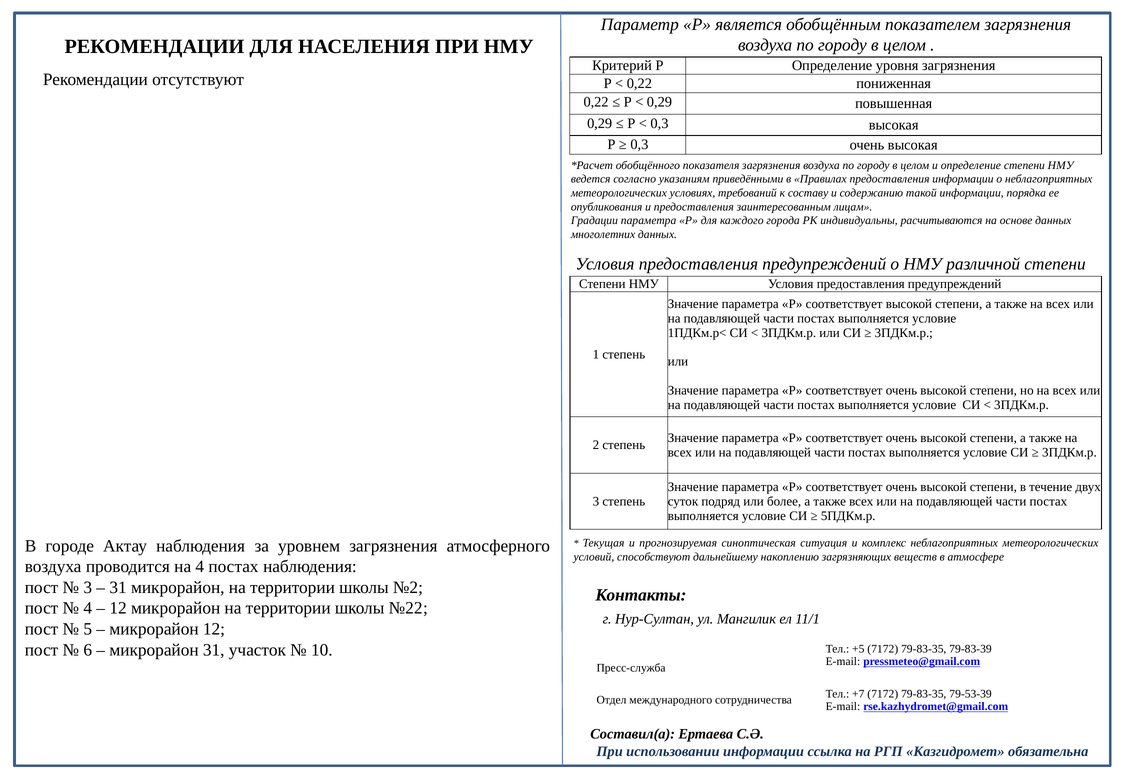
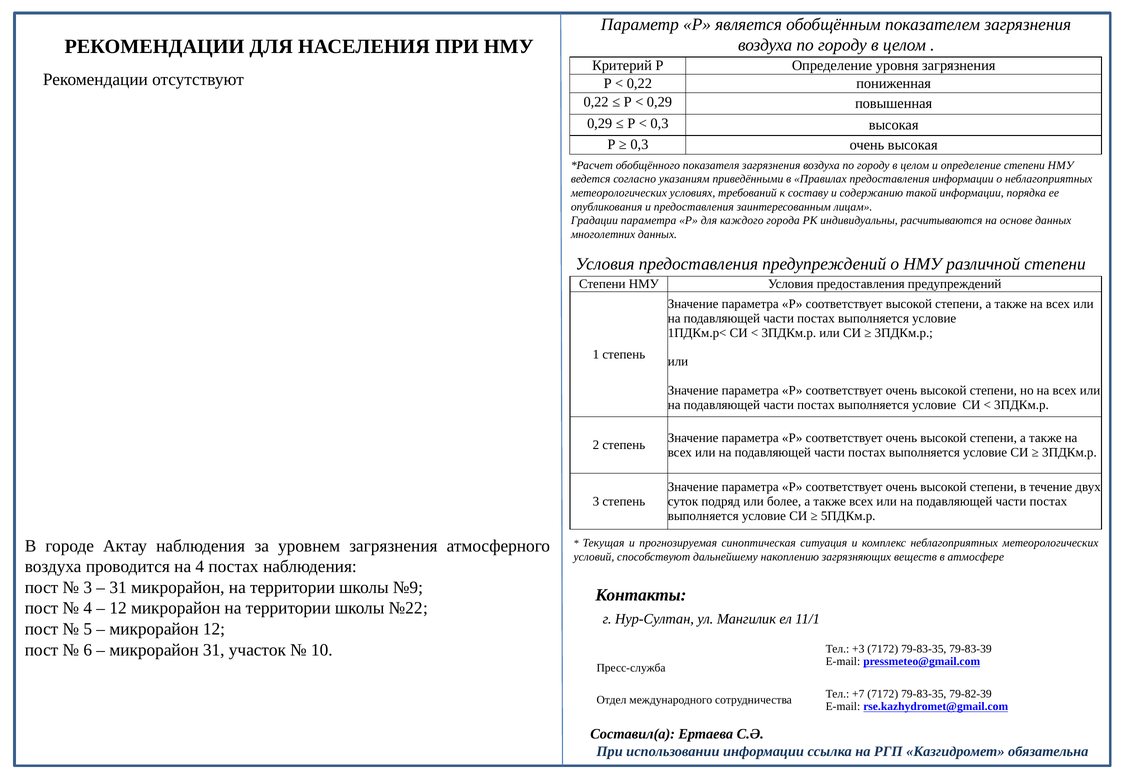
№2: №2 -> №9 (408, 587)
+5: +5 -> +3 (858, 649)
79-53-39: 79-53-39 -> 79-82-39 (971, 694)
